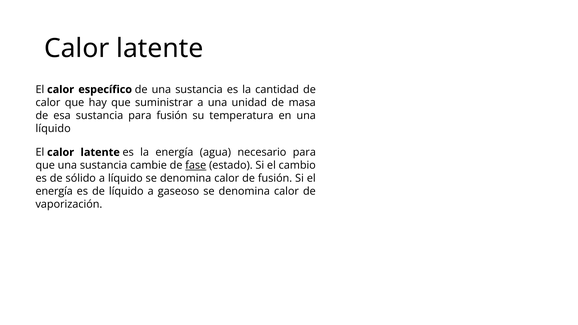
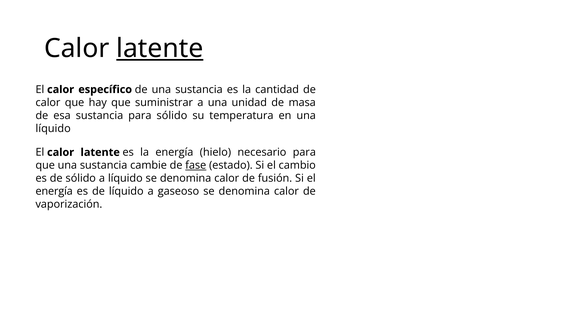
latente underline: none -> present (160, 49)
para fusión: fusión -> sólido (172, 116)
agua: agua -> hielo (215, 152)
